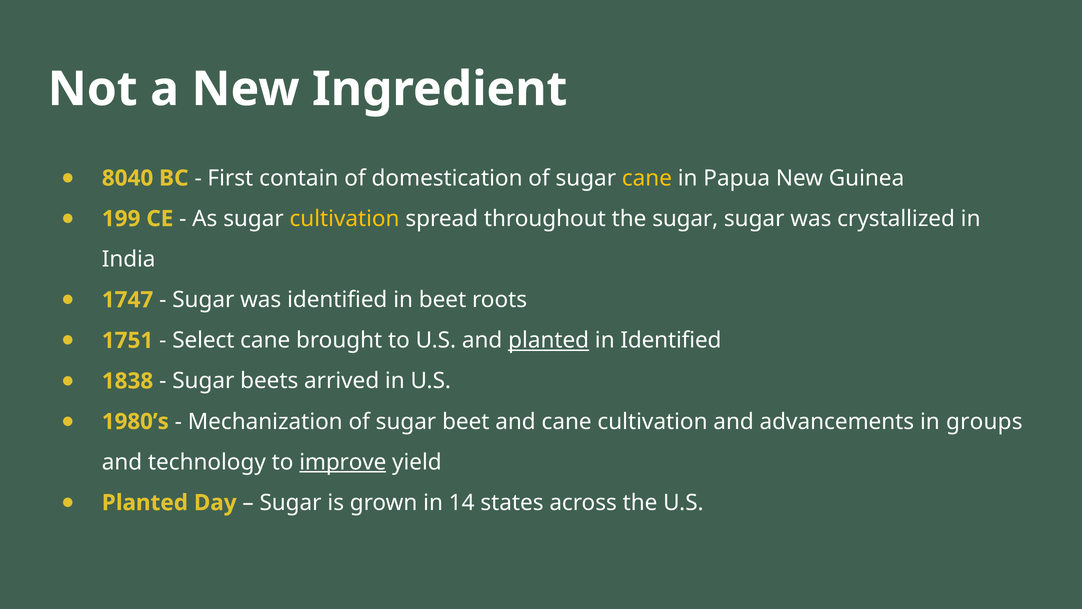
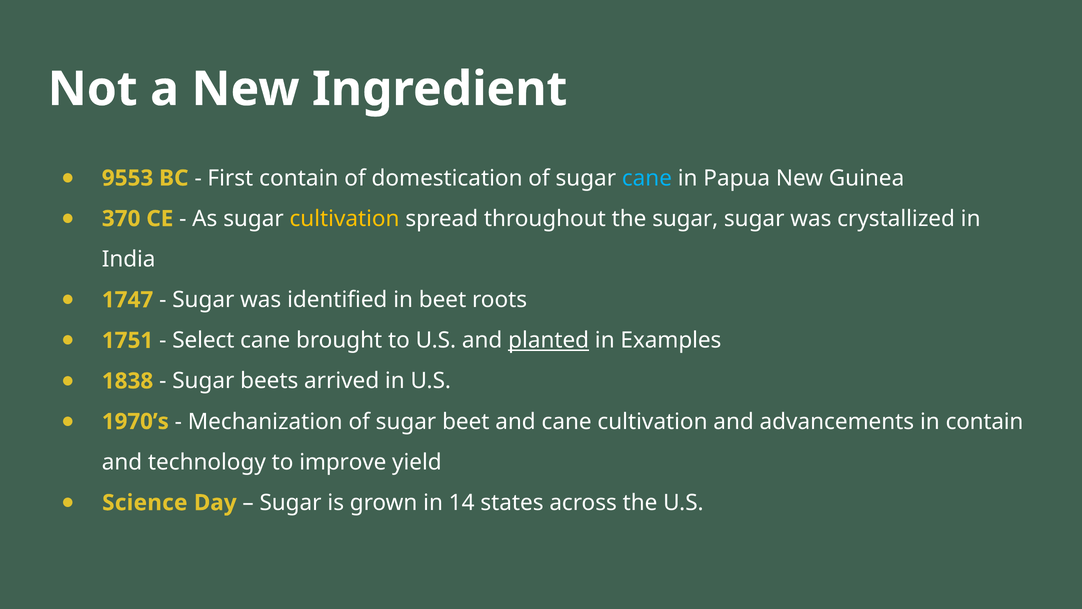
8040: 8040 -> 9553 (128, 178)
cane colour: yellow -> light blue (647, 178)
199: 199 -> 370 (121, 219)
in Identified: Identified -> Examples (671, 340)
1980’s: 1980’s -> 1970’s (135, 421)
in groups: groups -> contain (985, 421)
improve underline: present -> none (343, 462)
Planted: Planted -> Science (145, 502)
